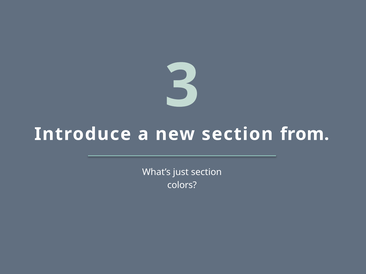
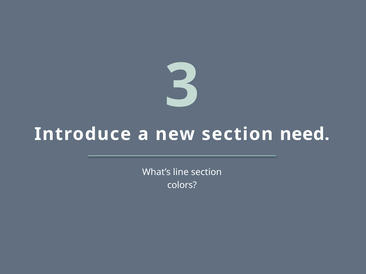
from: from -> need (305, 134)
just: just -> line (181, 172)
